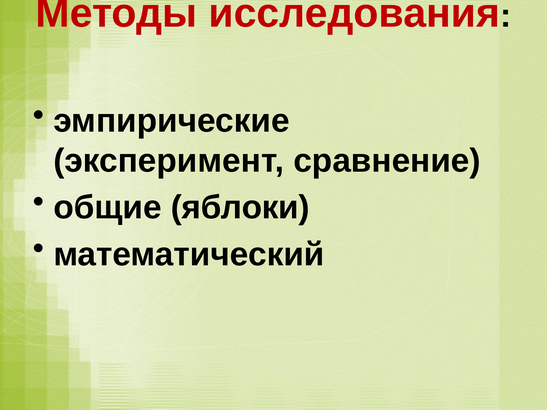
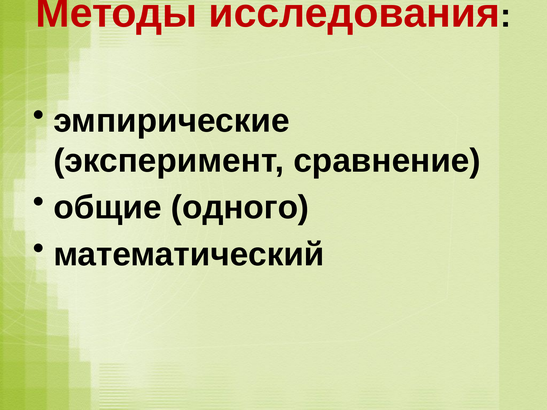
яблоки: яблоки -> одного (240, 208)
